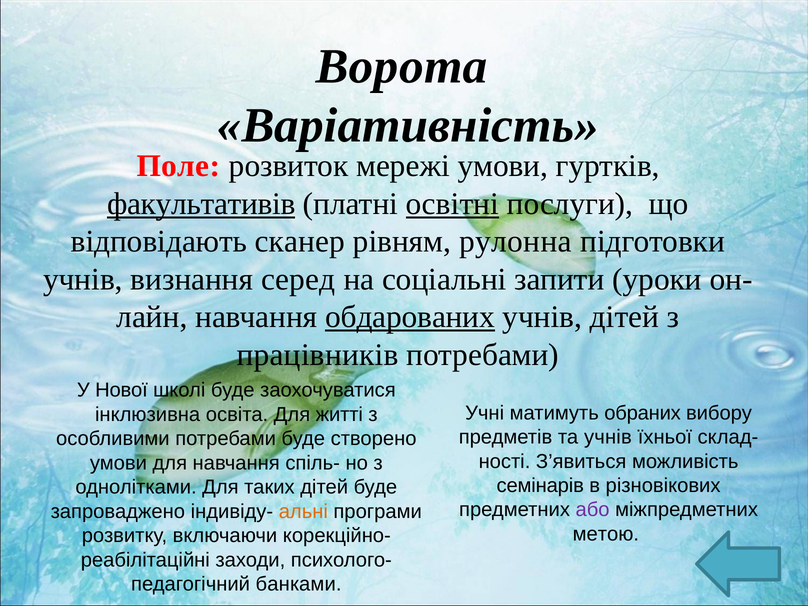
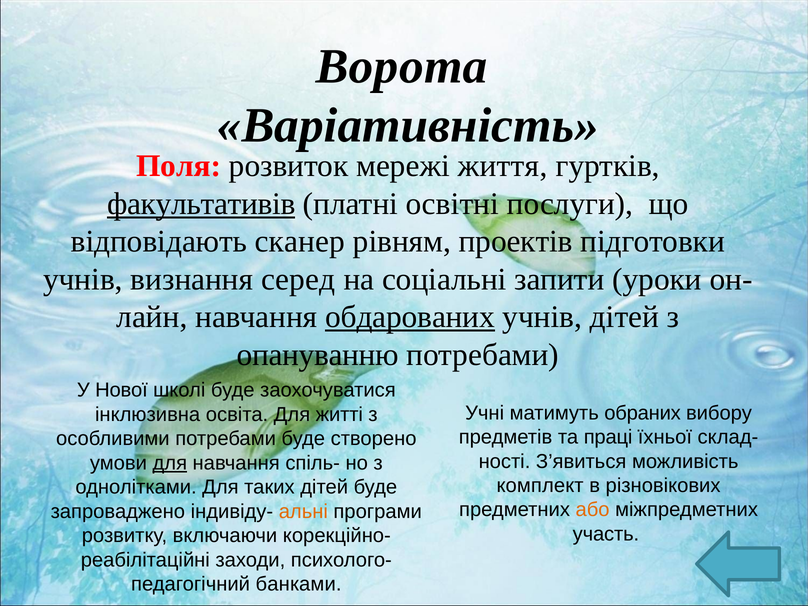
Поле: Поле -> Поля (179, 166)
мережі умови: умови -> життя (503, 166)
освітні underline: present -> none (452, 204)
рулонна: рулонна -> проектів (516, 242)
працівників: працівників -> опануванню (318, 355)
та учнів: учнів -> праці (608, 437)
для underline: none -> present (170, 463)
семінарів: семінарів -> комплект (540, 486)
або colour: purple -> orange (593, 510)
метою: метою -> участь (606, 534)
